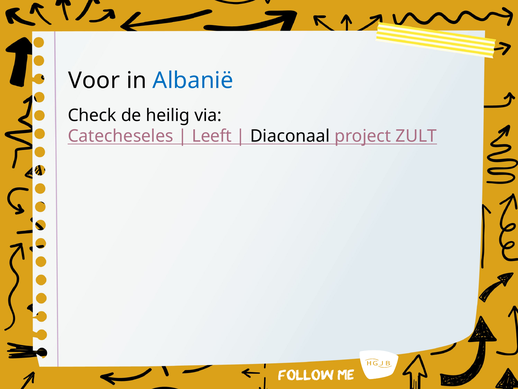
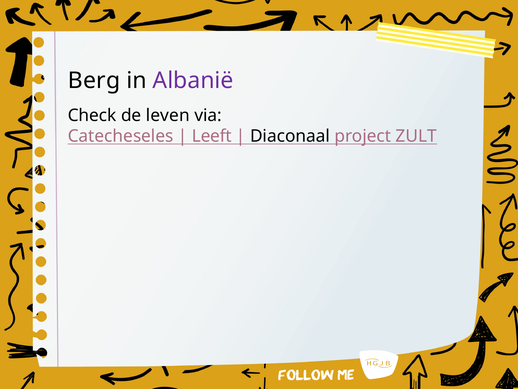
Voor: Voor -> Berg (94, 81)
Albanië colour: blue -> purple (193, 81)
heilig: heilig -> leven (168, 115)
